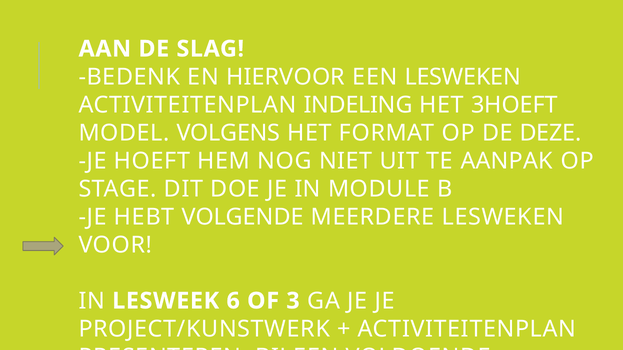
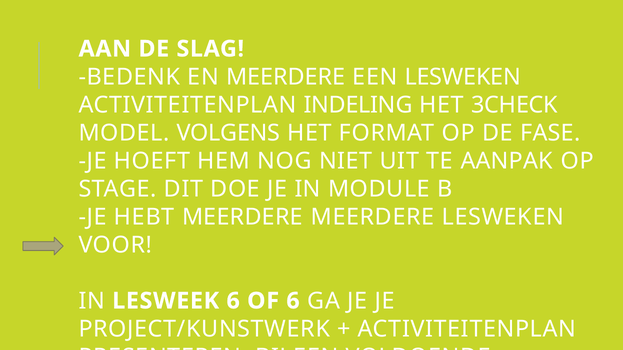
EN HIERVOOR: HIERVOOR -> MEERDERE (286, 77)
3HOEFT: 3HOEFT -> 3CHECK (515, 105)
DEZE: DEZE -> FASE (550, 133)
HEBT VOLGENDE: VOLGENDE -> MEERDERE (242, 217)
OF 3: 3 -> 6 (293, 301)
